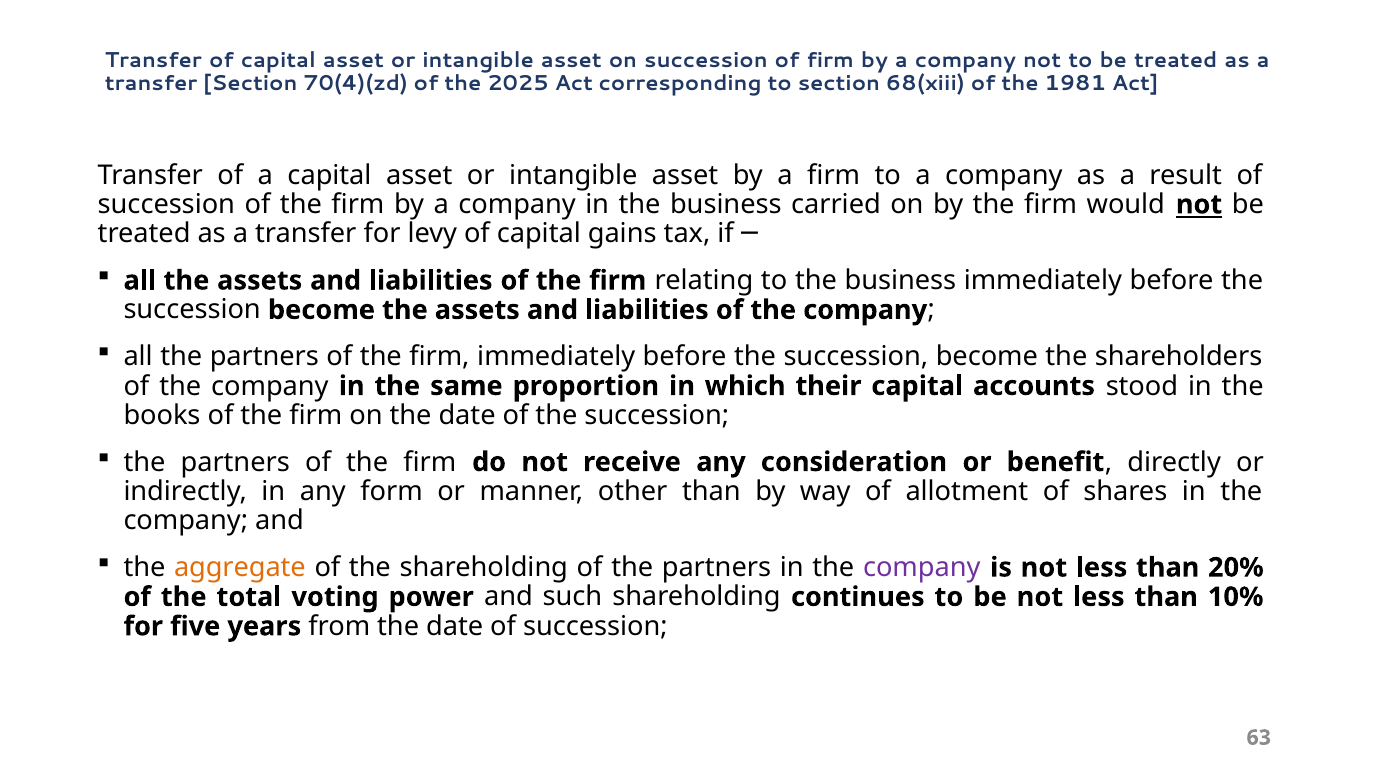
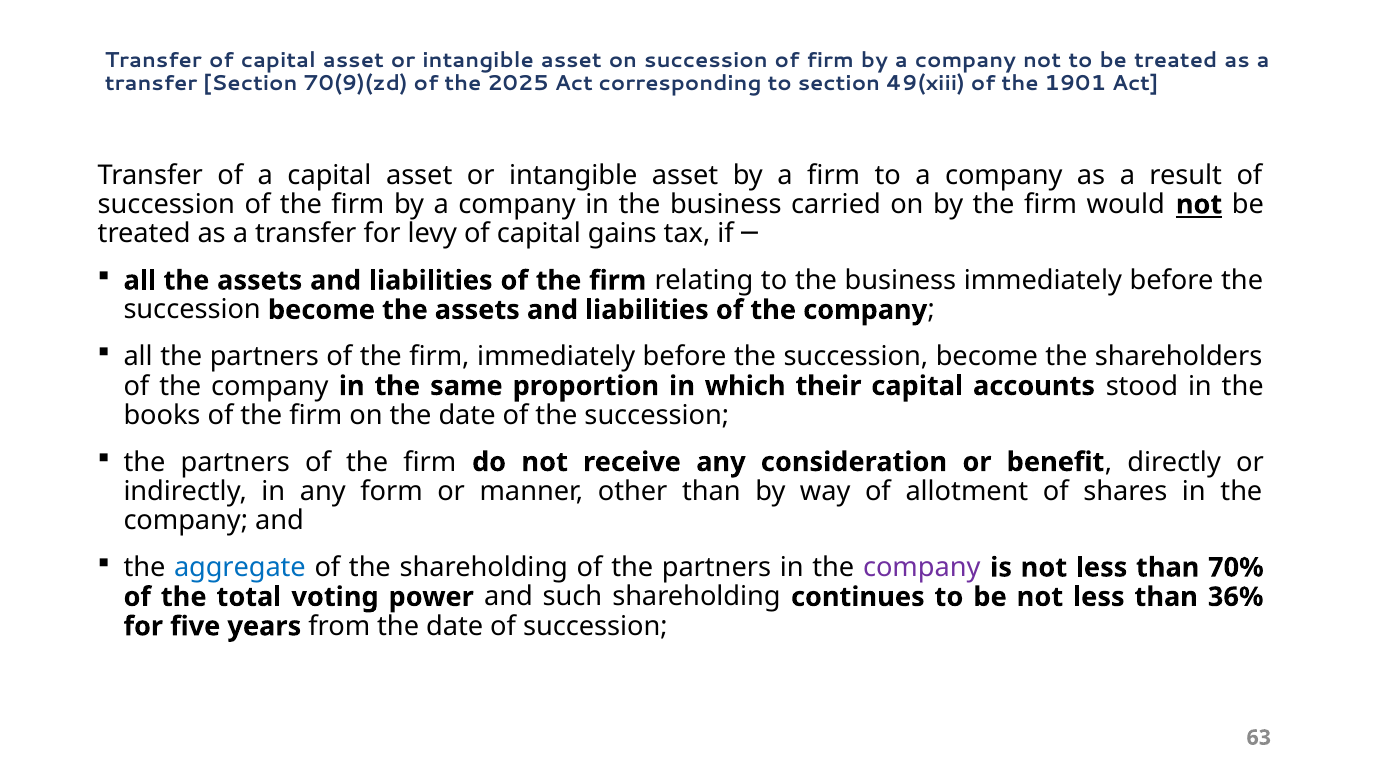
70(4)(zd: 70(4)(zd -> 70(9)(zd (356, 84)
68(xiii: 68(xiii -> 49(xiii (925, 84)
1981: 1981 -> 1901 (1075, 84)
aggregate colour: orange -> blue (240, 568)
20%: 20% -> 70% (1236, 568)
10%: 10% -> 36% (1236, 597)
